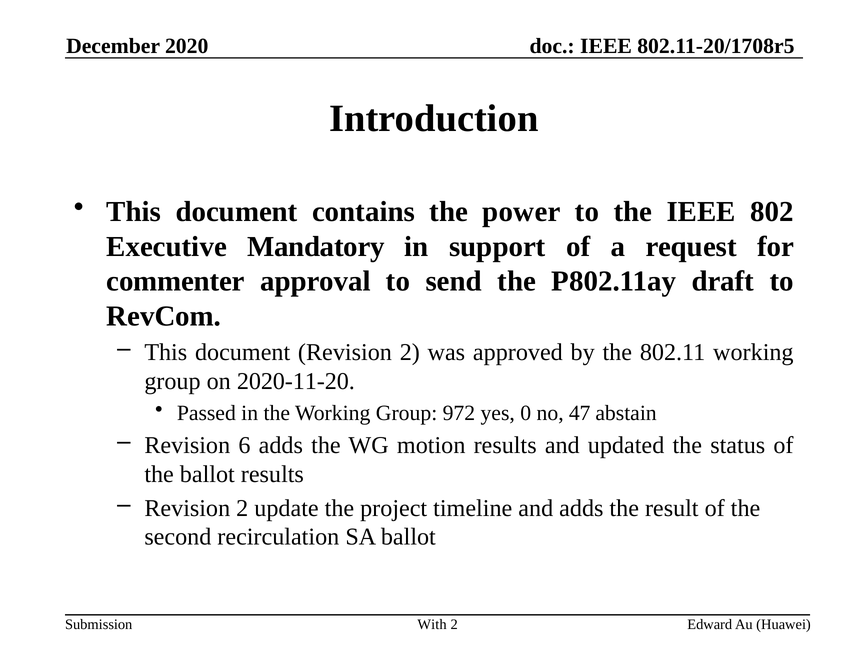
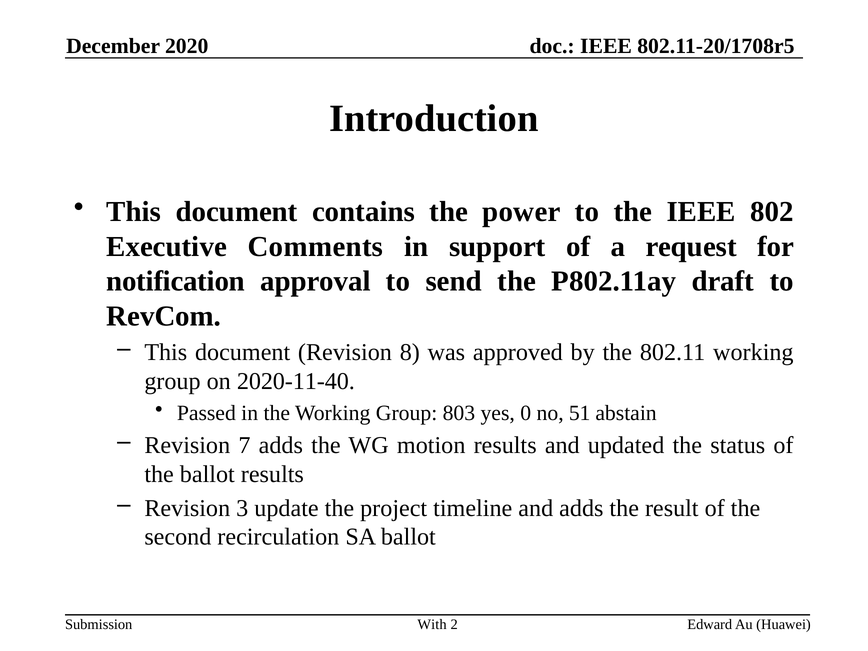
Mandatory: Mandatory -> Comments (316, 247)
commenter: commenter -> notification (176, 281)
document Revision 2: 2 -> 8 (410, 352)
2020-11-20: 2020-11-20 -> 2020-11-40 (296, 381)
972: 972 -> 803 (459, 413)
47: 47 -> 51 (580, 413)
6: 6 -> 7 (244, 445)
2: 2 -> 3 (242, 508)
